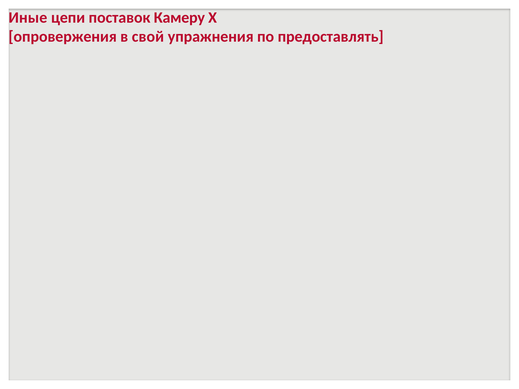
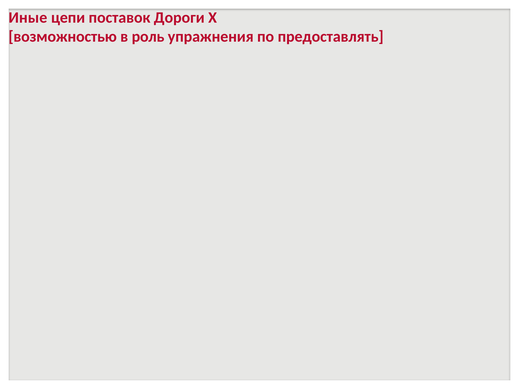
Камеру: Камеру -> Дороги (179, 18)
опровержения: опровержения -> возможностью (63, 37)
свой: свой -> роль (148, 37)
